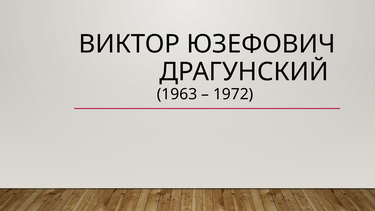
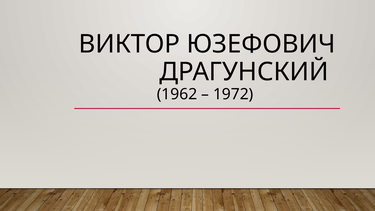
1963: 1963 -> 1962 (177, 94)
